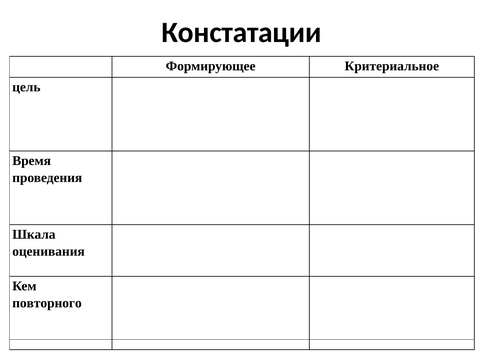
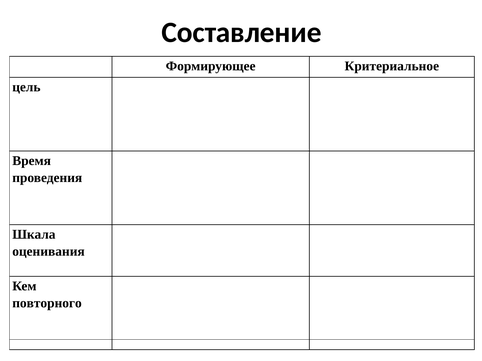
Констатации: Констатации -> Составление (242, 32)
